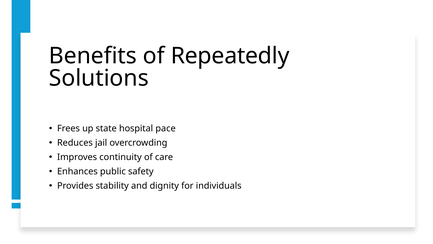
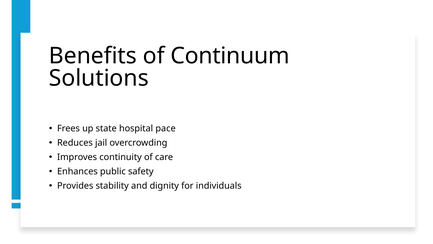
Repeatedly: Repeatedly -> Continuum (230, 56)
